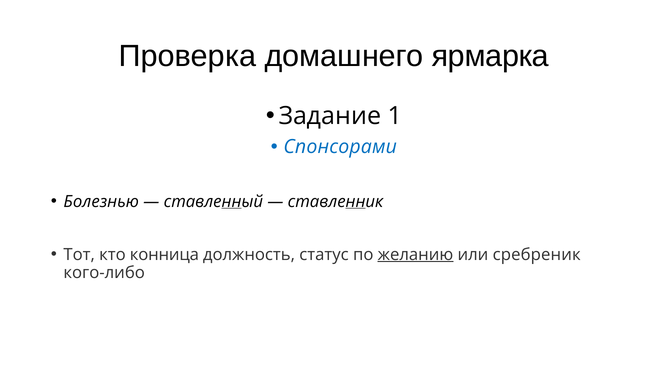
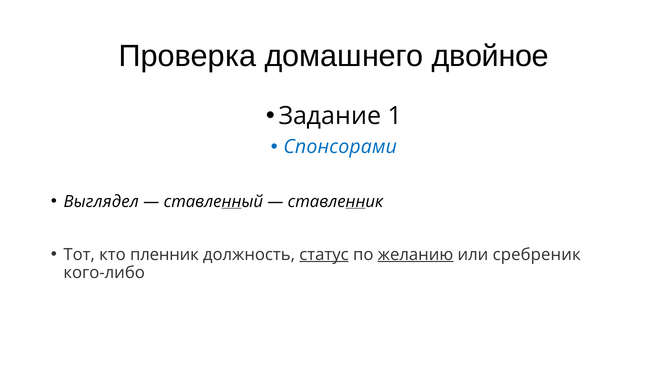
ярмарка: ярмарка -> двойное (490, 56)
Болезнью: Болезнью -> Выглядел (101, 201)
конница: конница -> пленник (164, 254)
статус underline: none -> present (324, 254)
